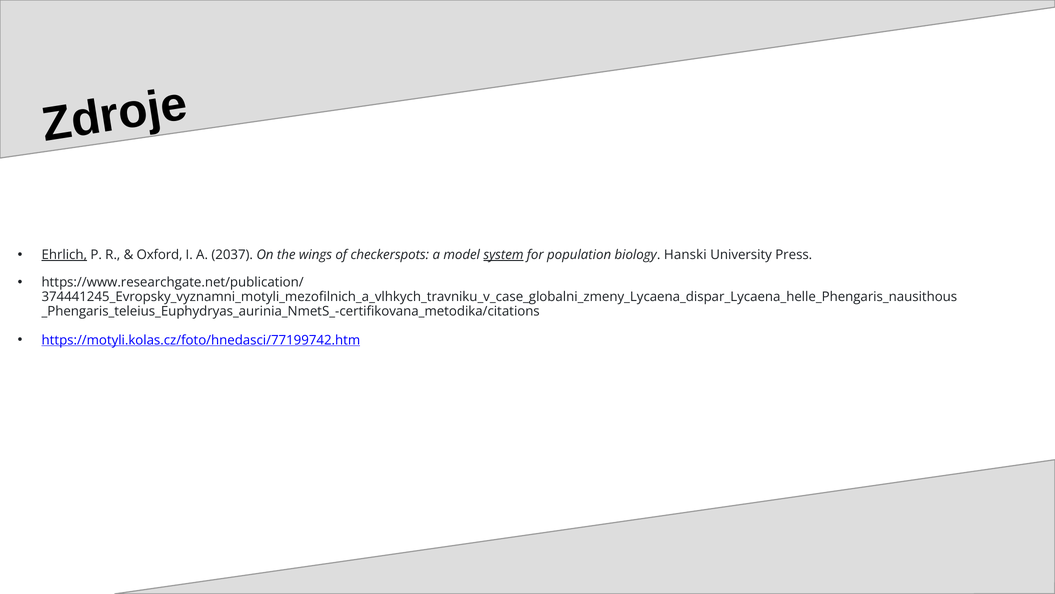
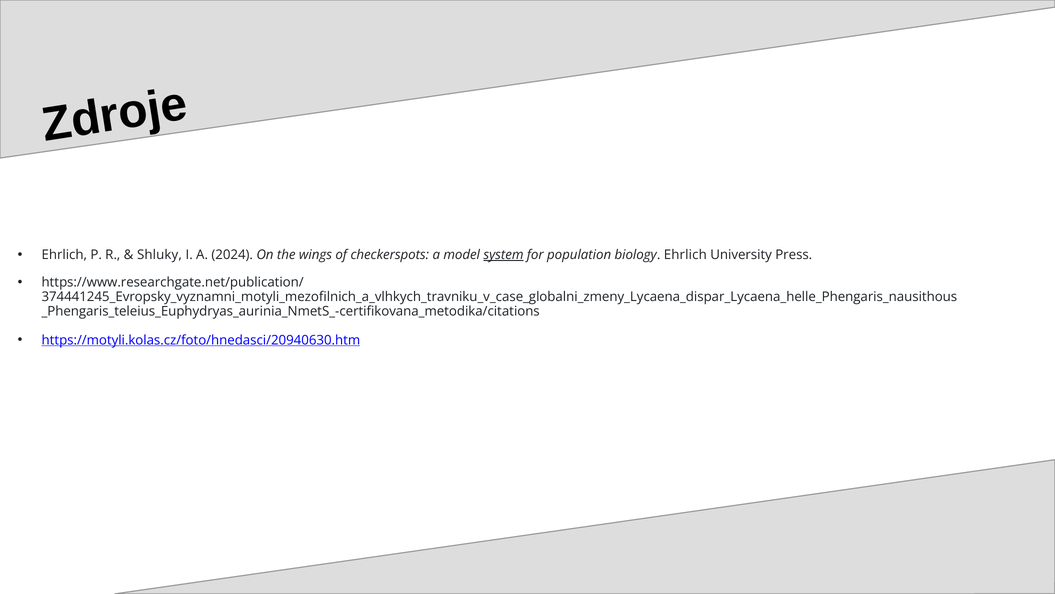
Ehrlich underline: present -> none (64, 255)
Oxford: Oxford -> Shluky (159, 255)
2037: 2037 -> 2024 (232, 255)
biology Hanski: Hanski -> Ehrlich (685, 255)
https://motyli.kolas.cz/foto/hnedasci/77199742.htm: https://motyli.kolas.cz/foto/hnedasci/77199742.htm -> https://motyli.kolas.cz/foto/hnedasci/20940630.htm (201, 340)
